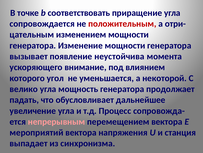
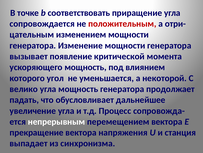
неустойчива: неустойчива -> критической (119, 56)
ускоряющего внимание: внимание -> мощность (86, 67)
непрерывным colour: pink -> white (57, 121)
мероприятий: мероприятий -> прекращение (37, 132)
